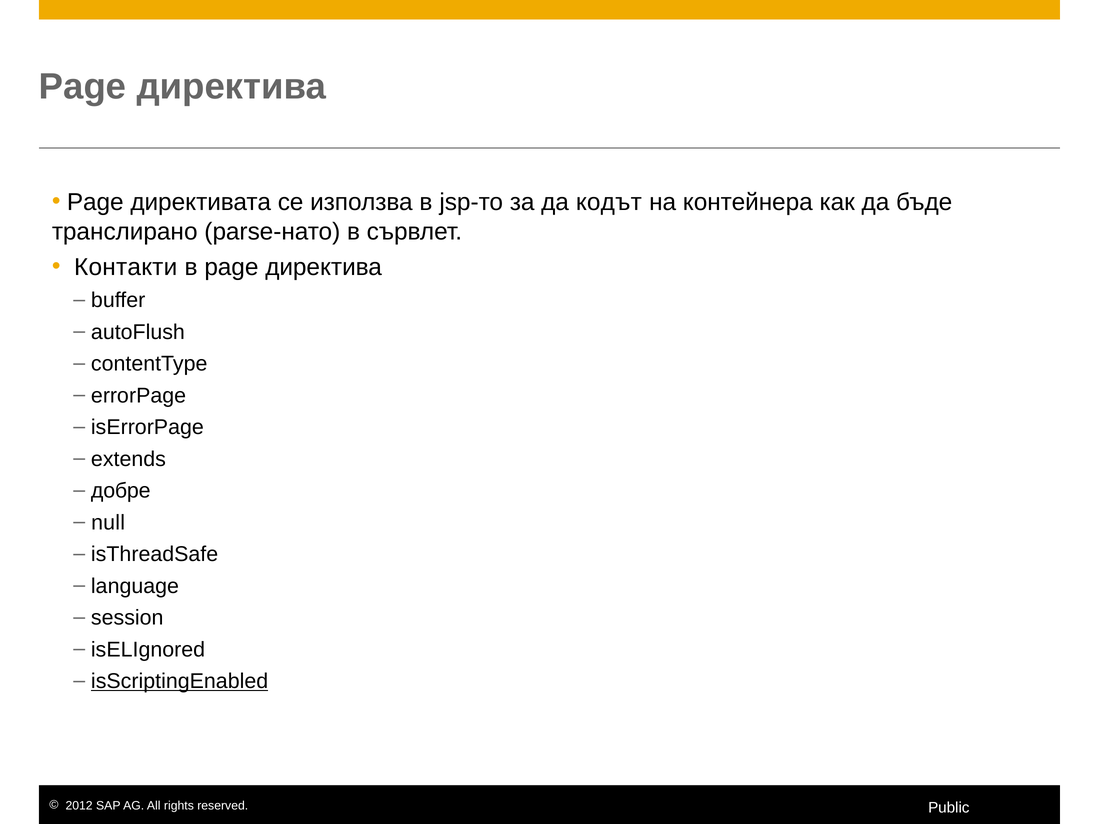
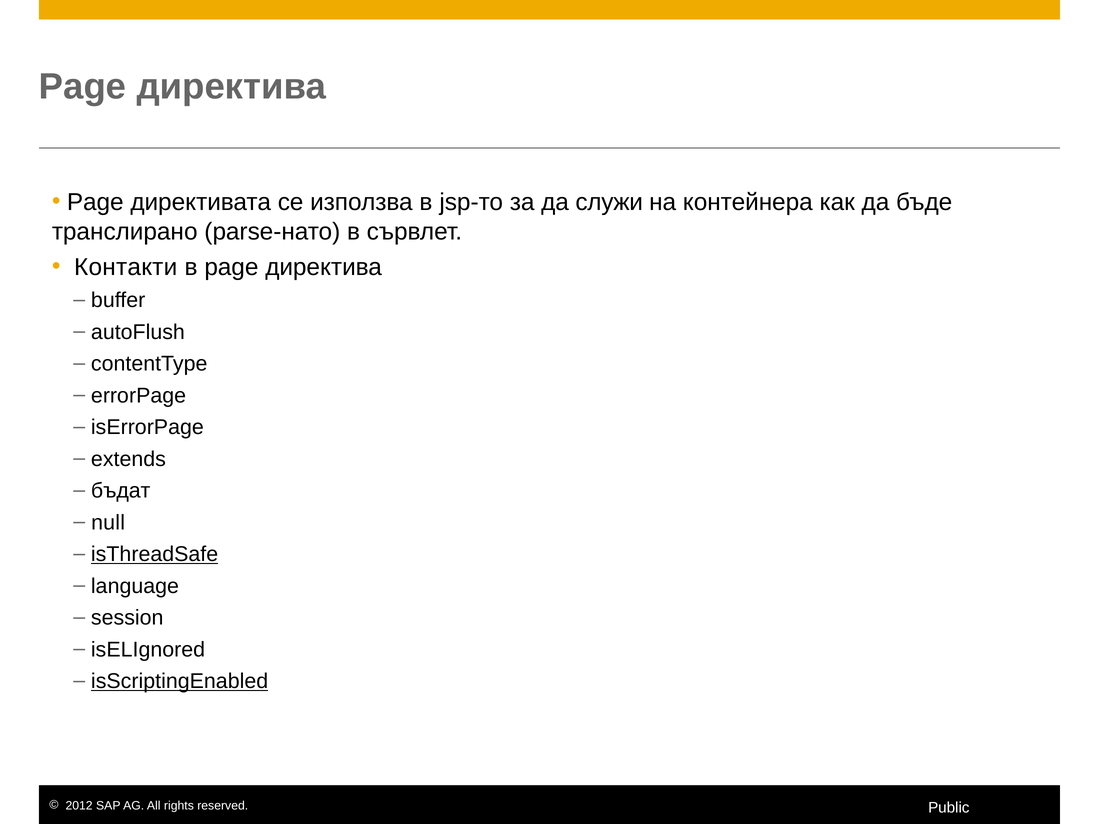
кодът: кодът -> служи (609, 202)
добре: добре -> бъдат (121, 491)
isThreadSafe underline: none -> present (155, 554)
